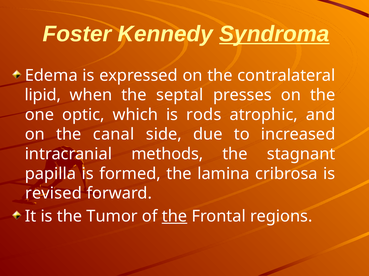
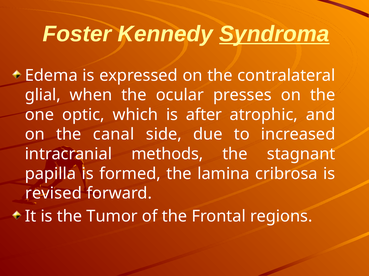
lipid: lipid -> glial (43, 95)
septal: septal -> ocular (180, 95)
rods: rods -> after (204, 115)
the underline: present -> none (175, 217)
